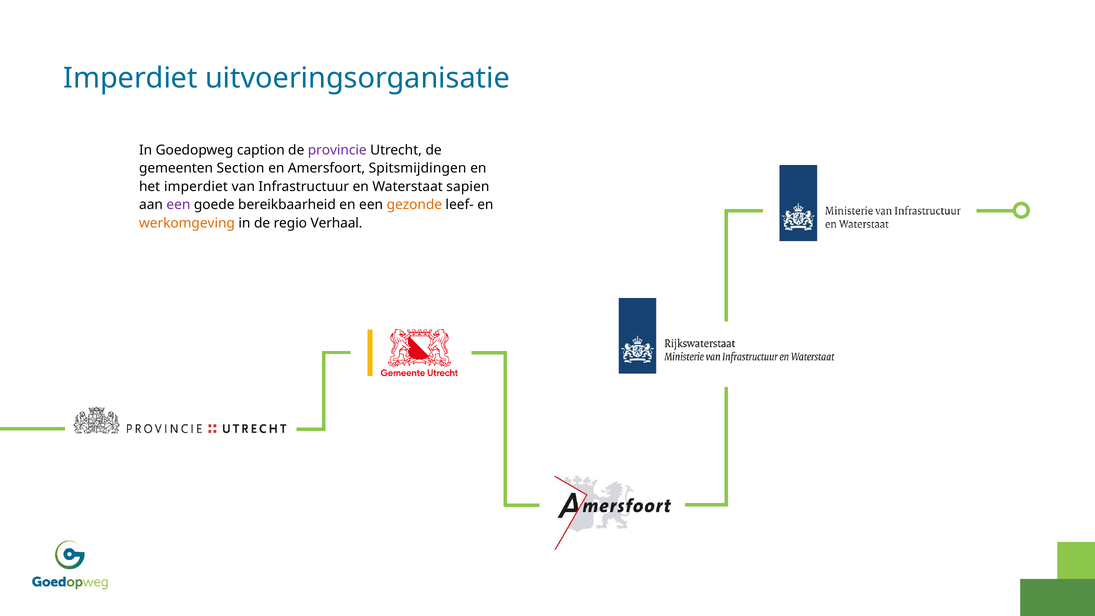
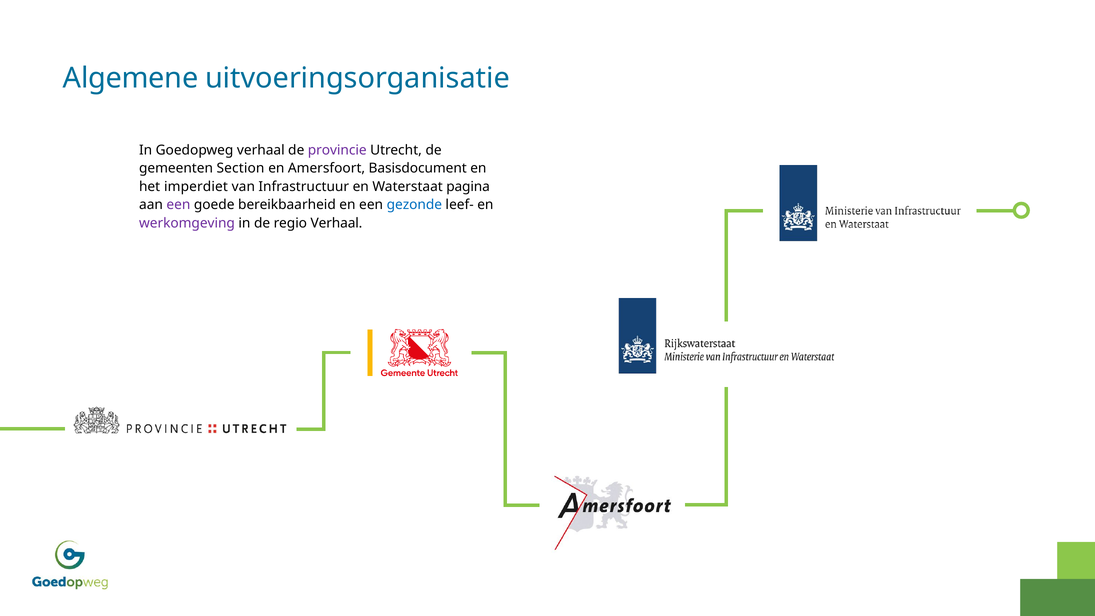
Imperdiet: Imperdiet -> Algemene (131, 78)
Goedopweg caption: caption -> verhaal (261, 150)
Spitsmijdingen: Spitsmijdingen -> Basisdocument (418, 168)
sapien: sapien -> pagina (468, 186)
gezonde colour: orange -> blue (414, 205)
werkomgeving colour: orange -> purple (187, 223)
